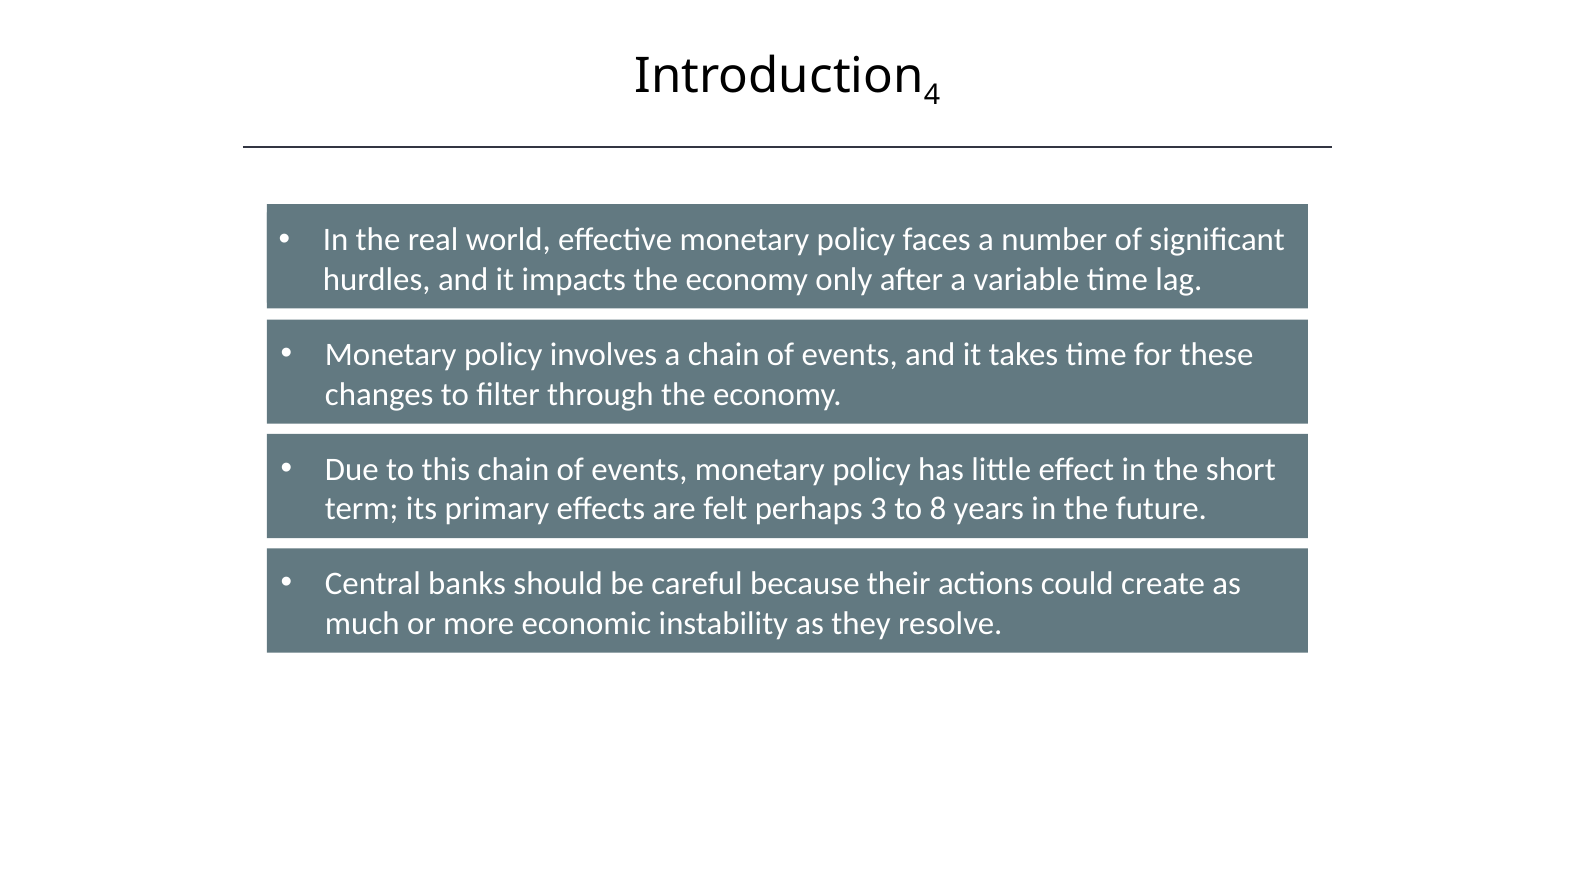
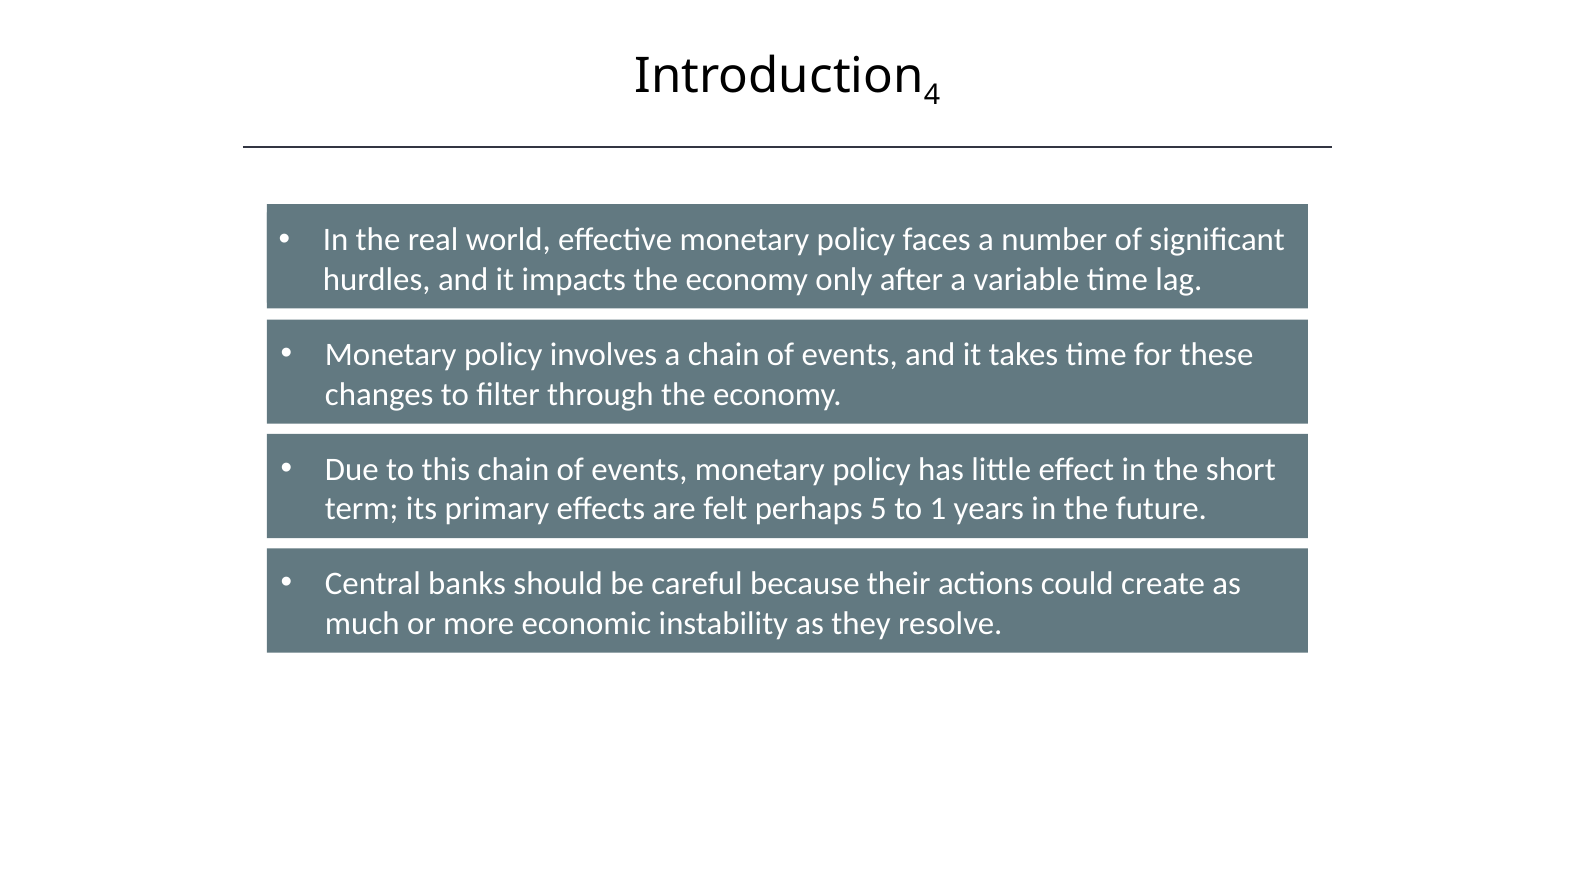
3: 3 -> 5 (878, 509)
8: 8 -> 1 (938, 509)
